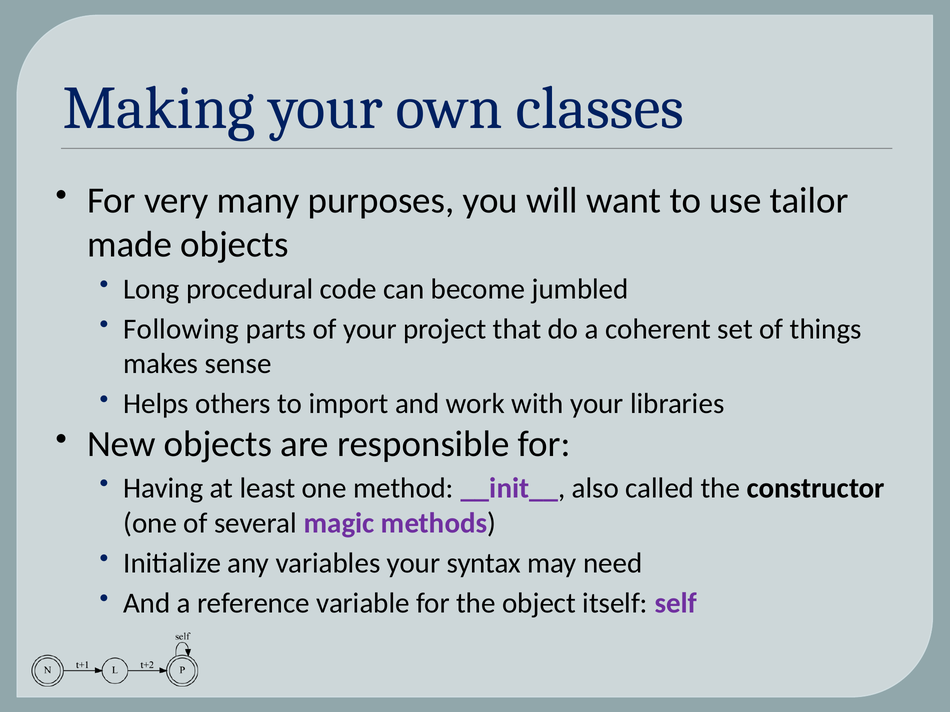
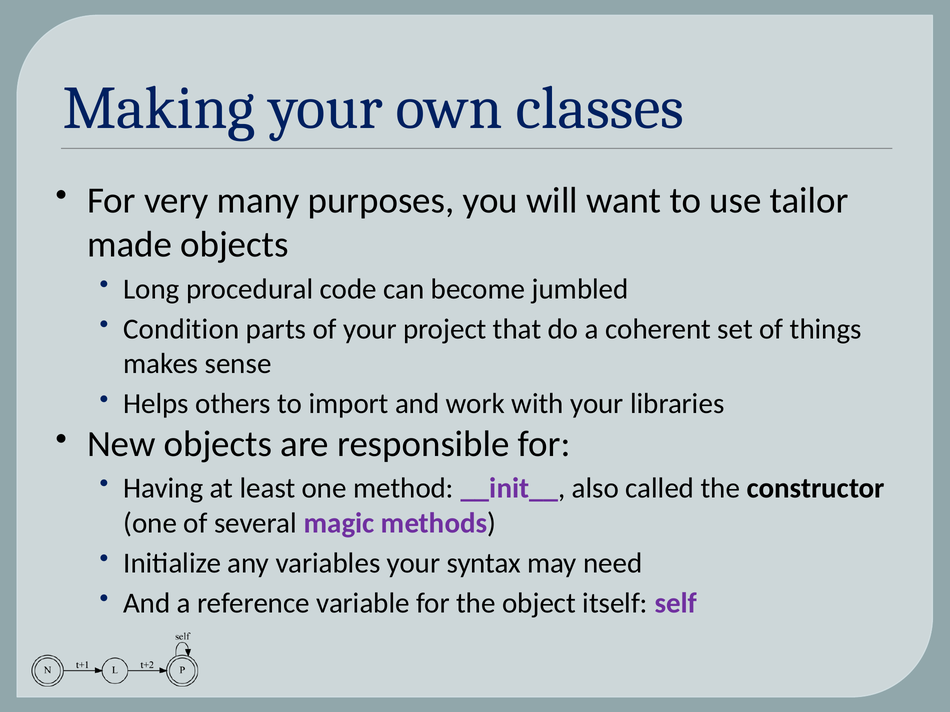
Following: Following -> Condition (181, 329)
